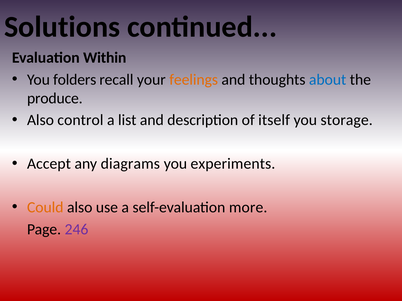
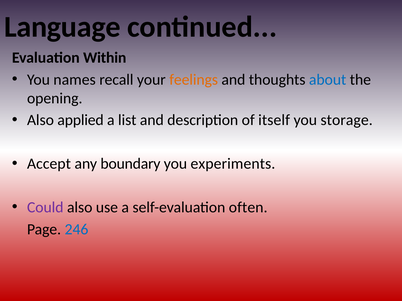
Solutions: Solutions -> Language (62, 27)
folders: folders -> names (75, 80)
produce: produce -> opening (55, 98)
control: control -> applied (81, 120)
diagrams: diagrams -> boundary (130, 164)
Could colour: orange -> purple (45, 208)
more: more -> often (248, 208)
246 colour: purple -> blue (77, 230)
